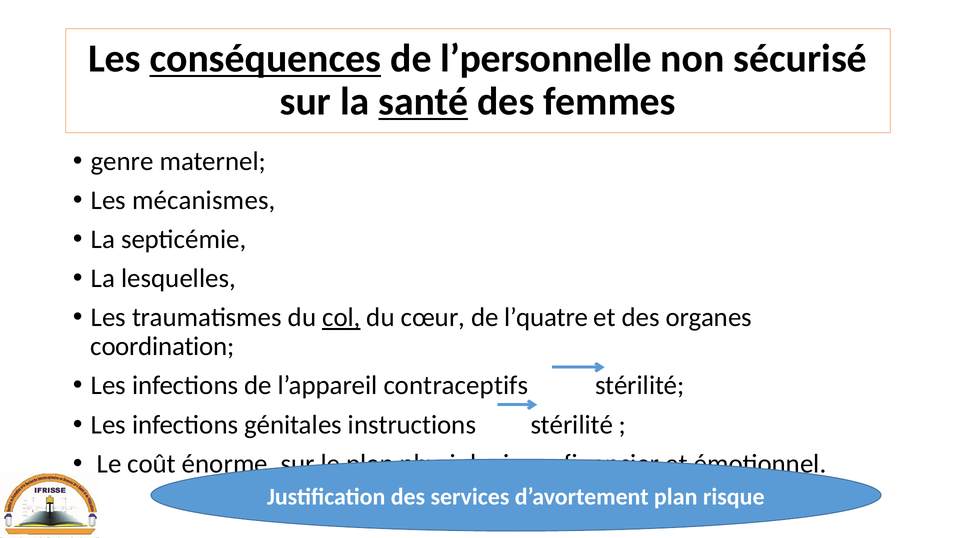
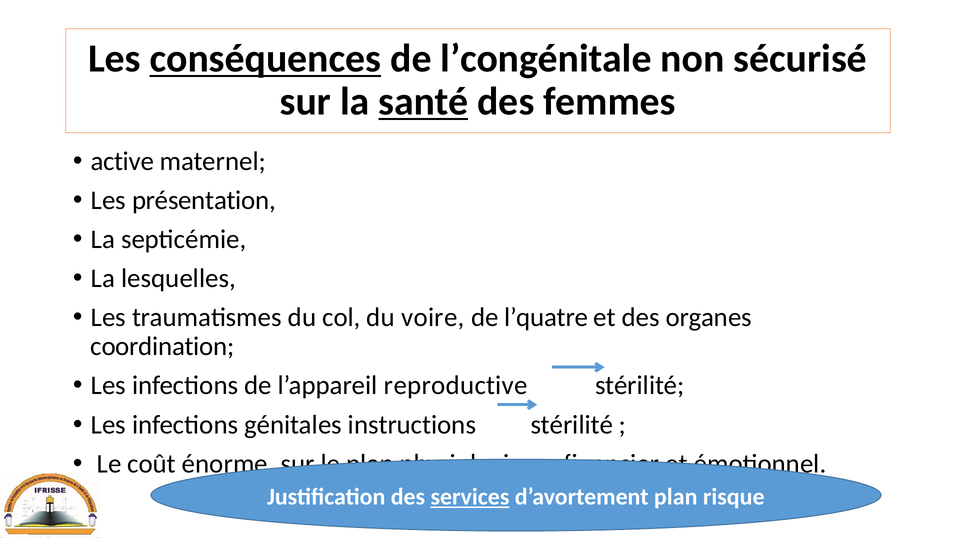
l’personnelle: l’personnelle -> l’congénitale (546, 59)
genre: genre -> active (122, 161)
mécanismes: mécanismes -> présentation (204, 200)
col underline: present -> none (341, 317)
cœur: cœur -> voire (433, 317)
contraceptifs: contraceptifs -> reproductive (456, 385)
services underline: none -> present (470, 497)
